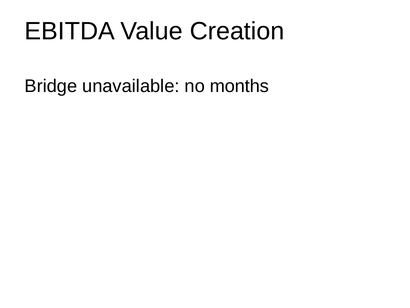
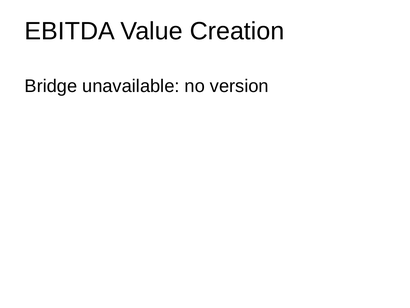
months: months -> version (239, 86)
